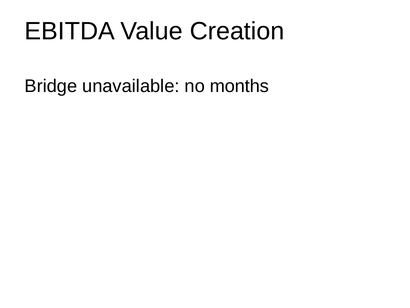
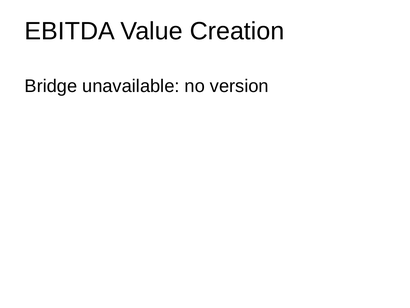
months: months -> version (239, 86)
